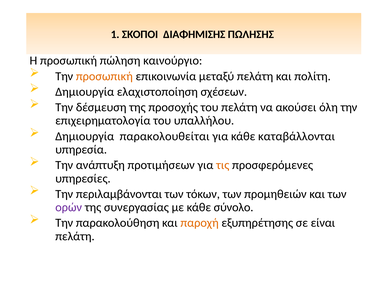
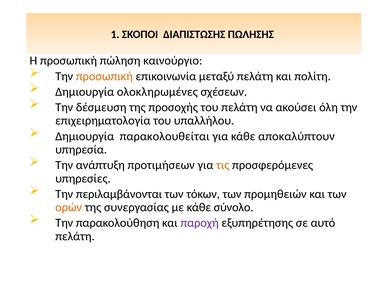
ΔΙΑΦΗΜΙΣΗΣ: ΔΙΑΦΗΜΙΣΗΣ -> ΔΙΑΠΙΣΤΩΣΗΣ (194, 34)
ελαχιστοποίηση: ελαχιστοποίηση -> ολοκληρωμένες (157, 92)
καταβάλλονται: καταβάλλονται -> αποκαλύπτουν (296, 136)
ορών colour: purple -> orange (69, 207)
παροχή colour: orange -> purple (200, 223)
είναι: είναι -> αυτό (323, 223)
